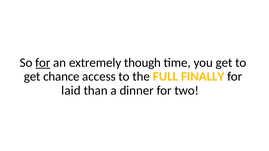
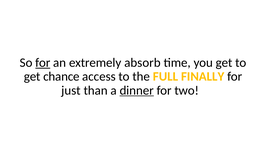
though: though -> absorb (142, 63)
laid: laid -> just (71, 91)
dinner underline: none -> present (137, 91)
